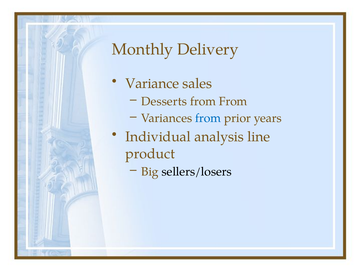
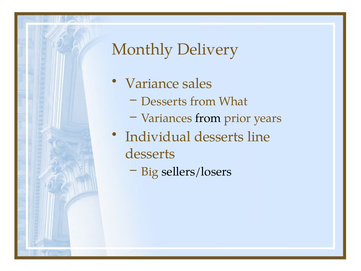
from From: From -> What (233, 101)
from colour: blue -> black (208, 118)
Individual analysis: analysis -> desserts (219, 137)
product: product -> desserts (150, 154)
